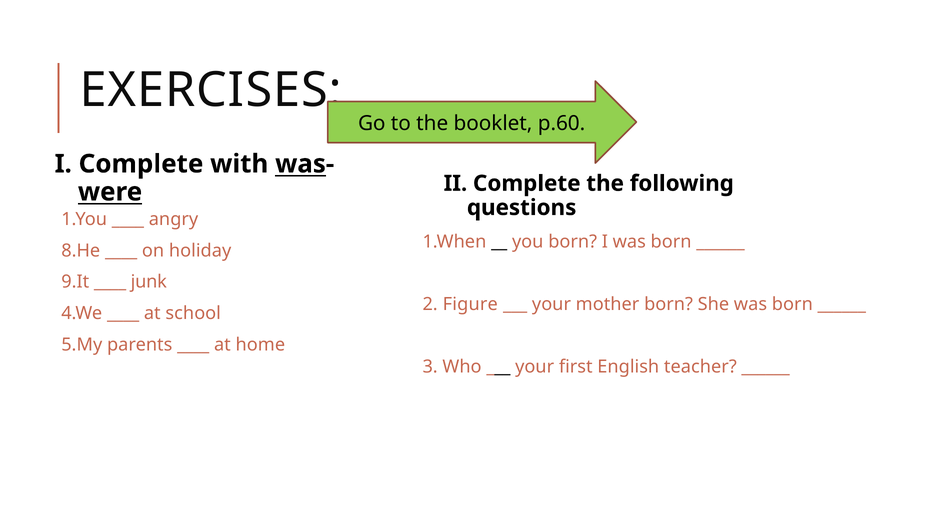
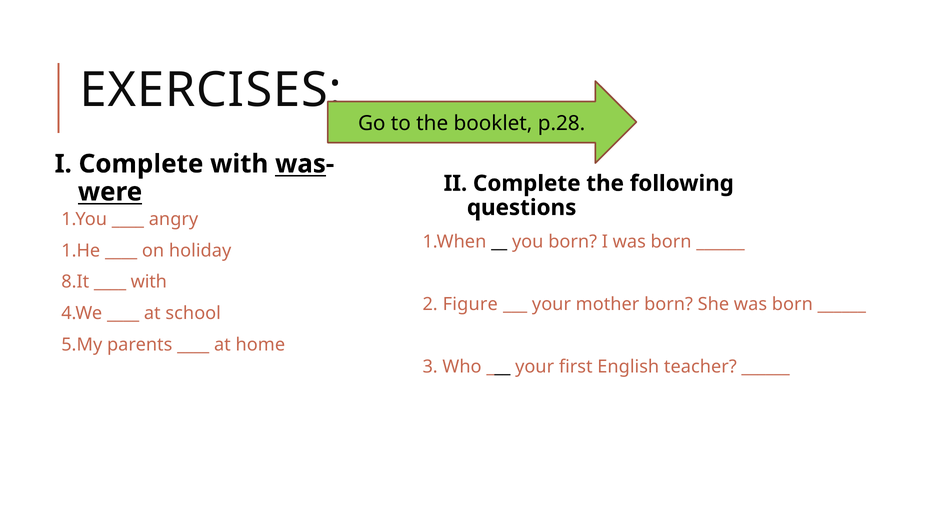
p.60: p.60 -> p.28 (562, 124)
8.He: 8.He -> 1.He (81, 251)
9.It: 9.It -> 8.It (75, 282)
junk: junk -> with (149, 282)
